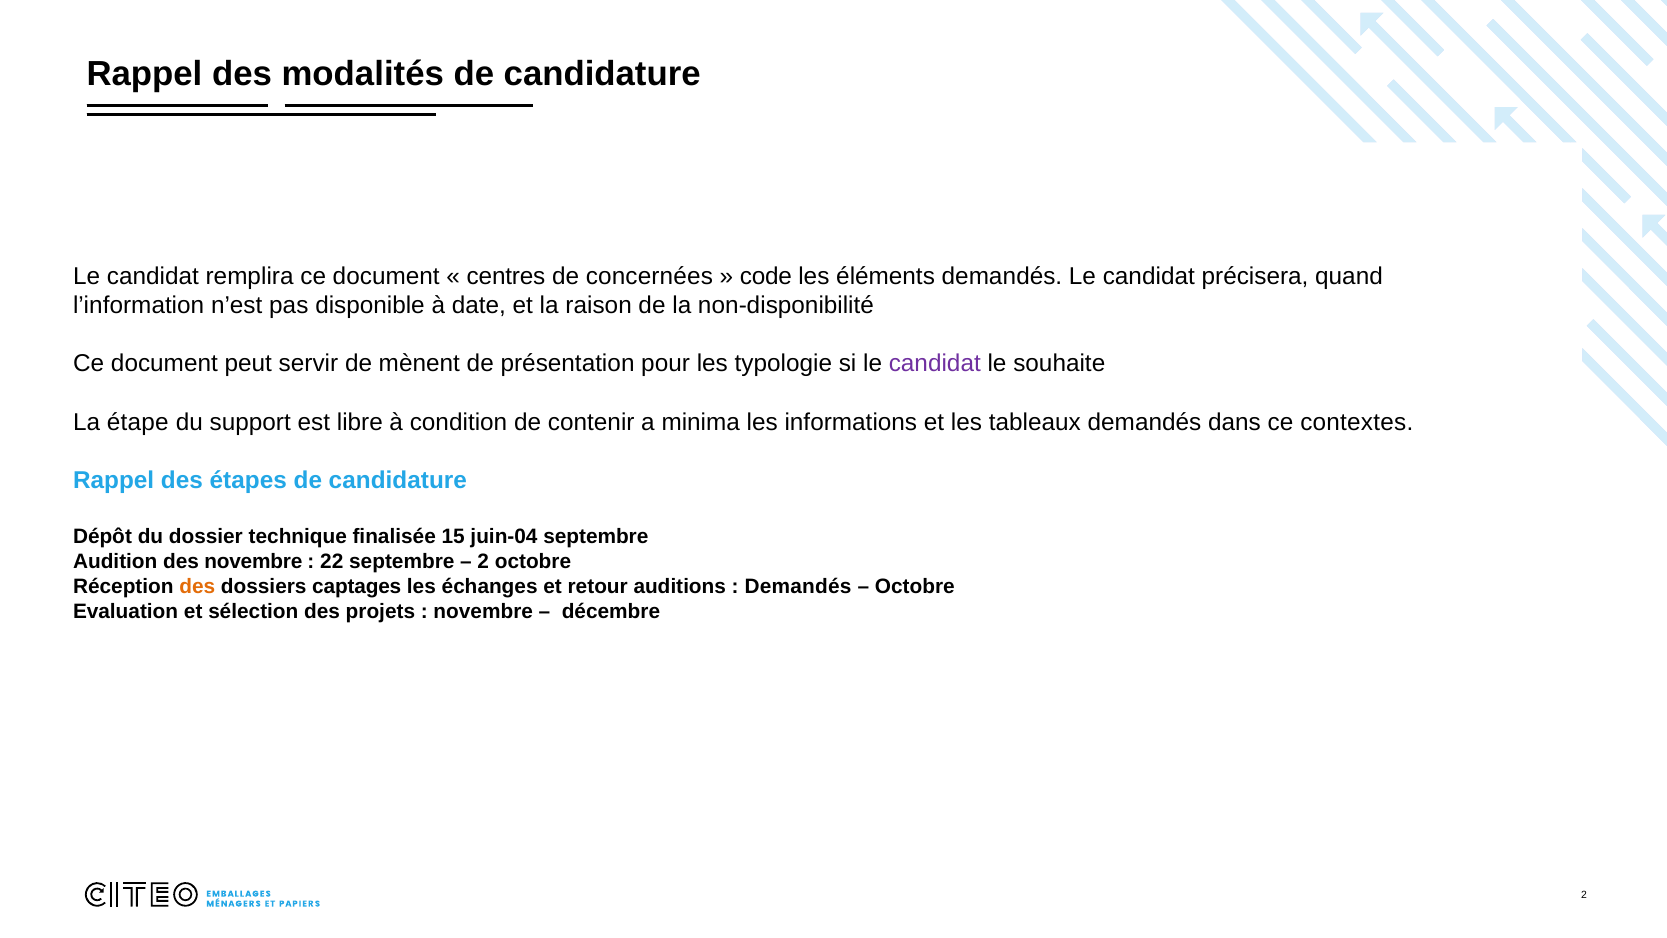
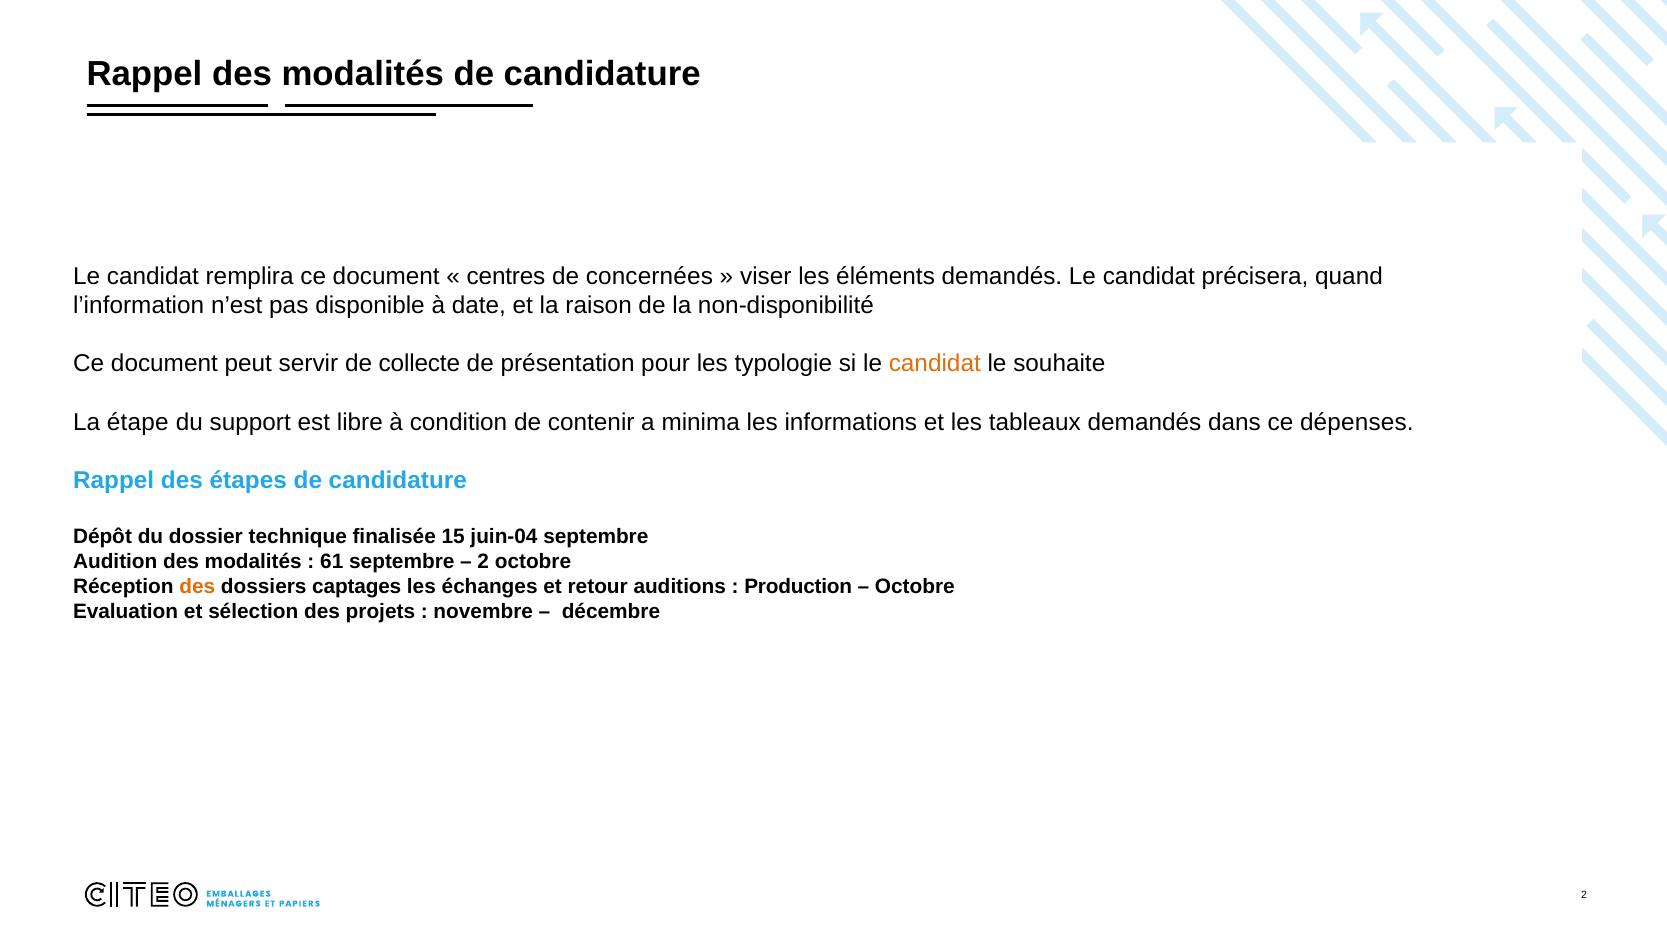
code: code -> viser (766, 276)
mènent: mènent -> collecte (419, 364)
candidat colour: purple -> orange (935, 364)
contextes: contextes -> dépenses (1357, 422)
Audition des novembre: novembre -> modalités (253, 561)
22: 22 -> 61 (332, 561)
Demandés: Demandés -> Production (798, 587)
